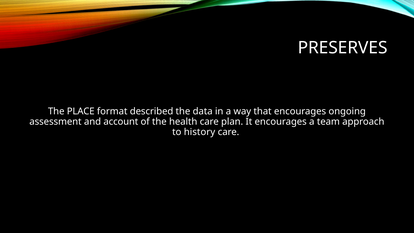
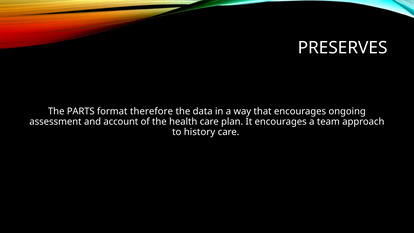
PLACE: PLACE -> PARTS (81, 111)
described: described -> therefore (152, 111)
